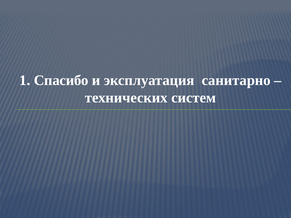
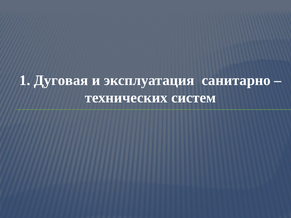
Спасибо: Спасибо -> Дуговая (61, 80)
